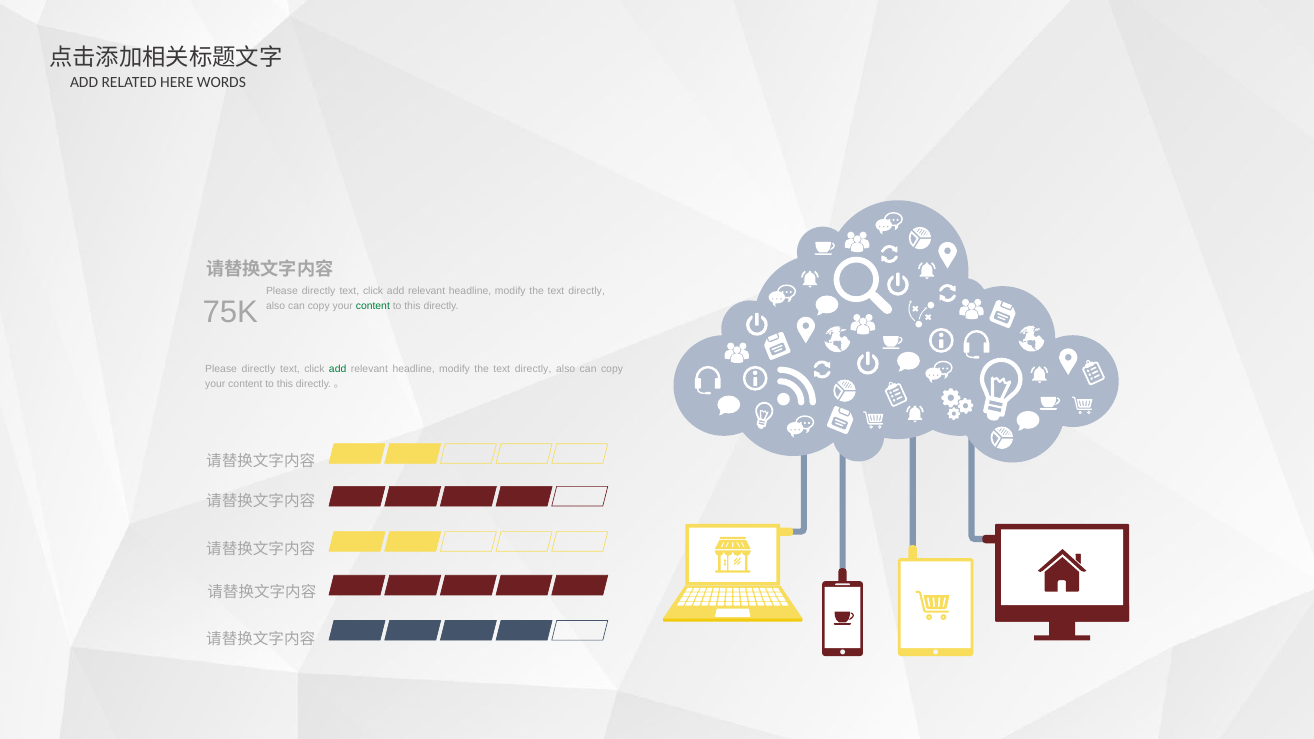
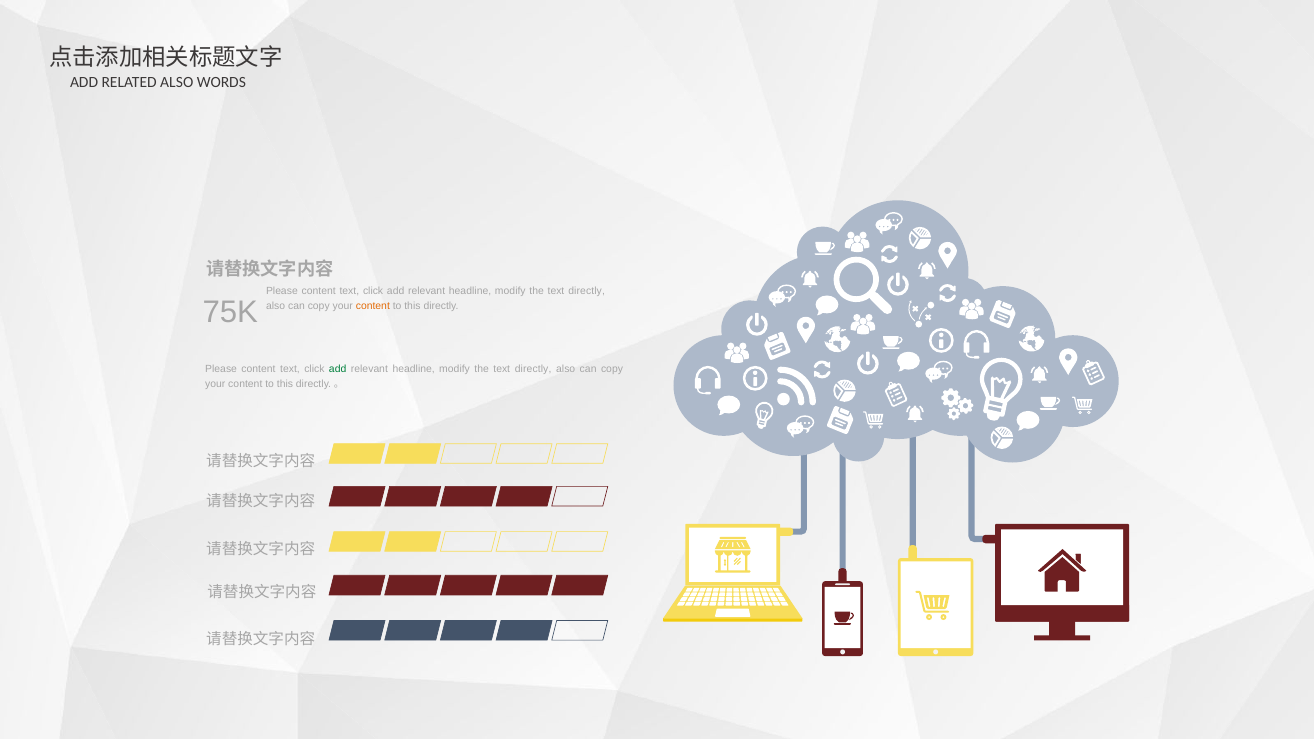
RELATED HERE: HERE -> ALSO (177, 82)
directly: directly -> content (319, 292)
content colour: green -> orange (373, 306)
directly: directly -> content (259, 369)
